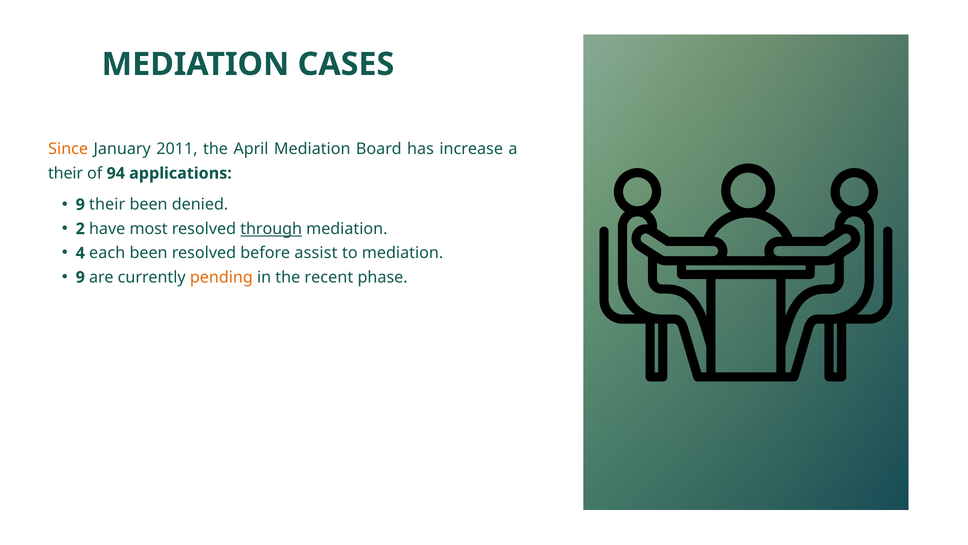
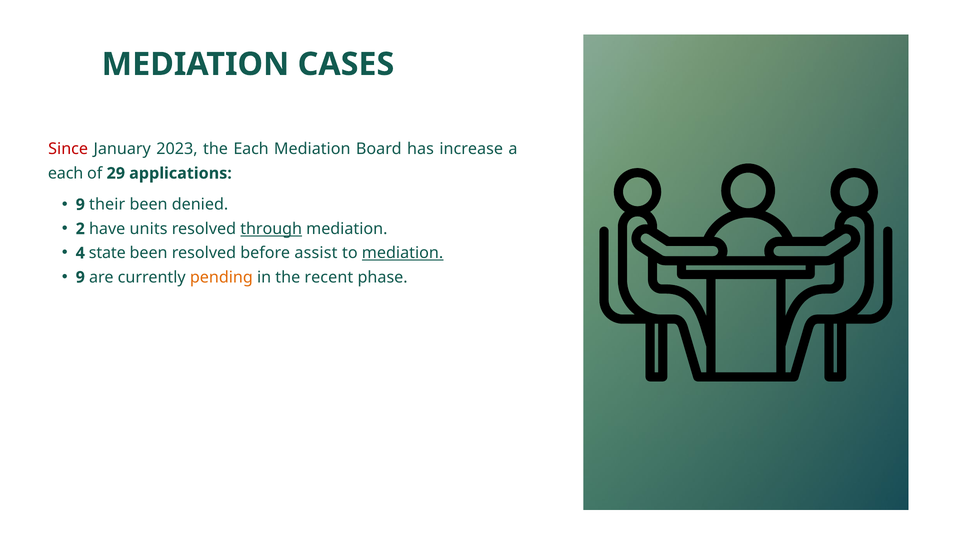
Since colour: orange -> red (68, 149)
2011: 2011 -> 2023 (177, 149)
the April: April -> Each (251, 149)
their: their -> each (66, 173)
94: 94 -> 29 (116, 173)
most: most -> units (149, 229)
each: each -> state (107, 253)
mediation underline: none -> present (403, 253)
